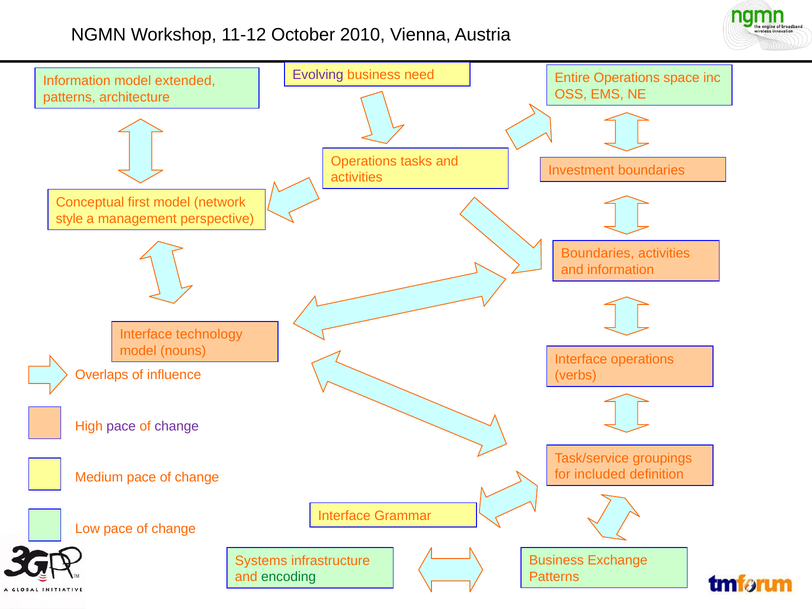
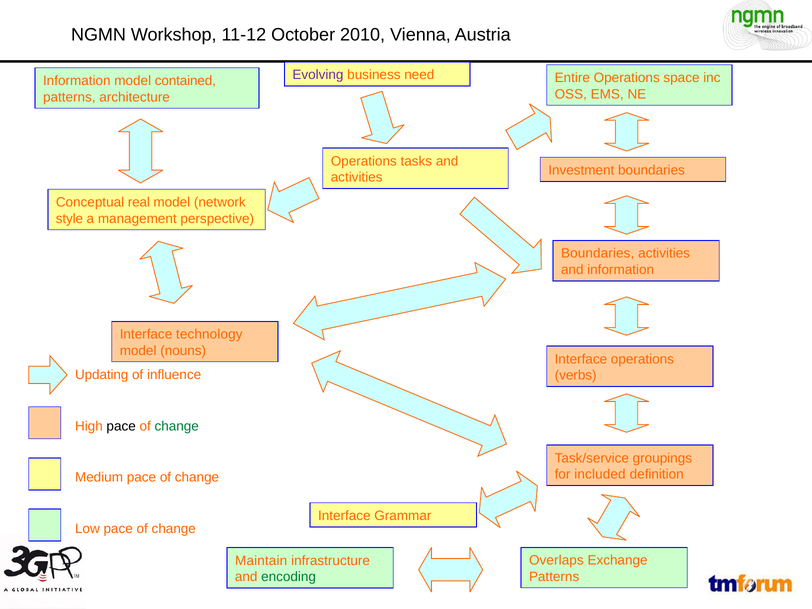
extended: extended -> contained (185, 81)
first: first -> real (139, 202)
Overlaps: Overlaps -> Updating (102, 375)
pace colour: purple -> black (121, 426)
change colour: purple -> green (177, 426)
Business: Business -> Overlaps (556, 560)
Systems: Systems -> Maintain (261, 561)
